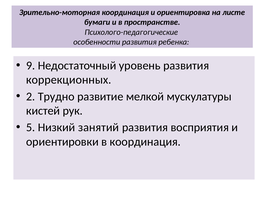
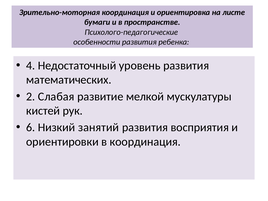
9: 9 -> 4 (31, 66)
коррекционных: коррекционных -> математических (69, 80)
Трудно: Трудно -> Слабая (56, 96)
5: 5 -> 6 (31, 127)
